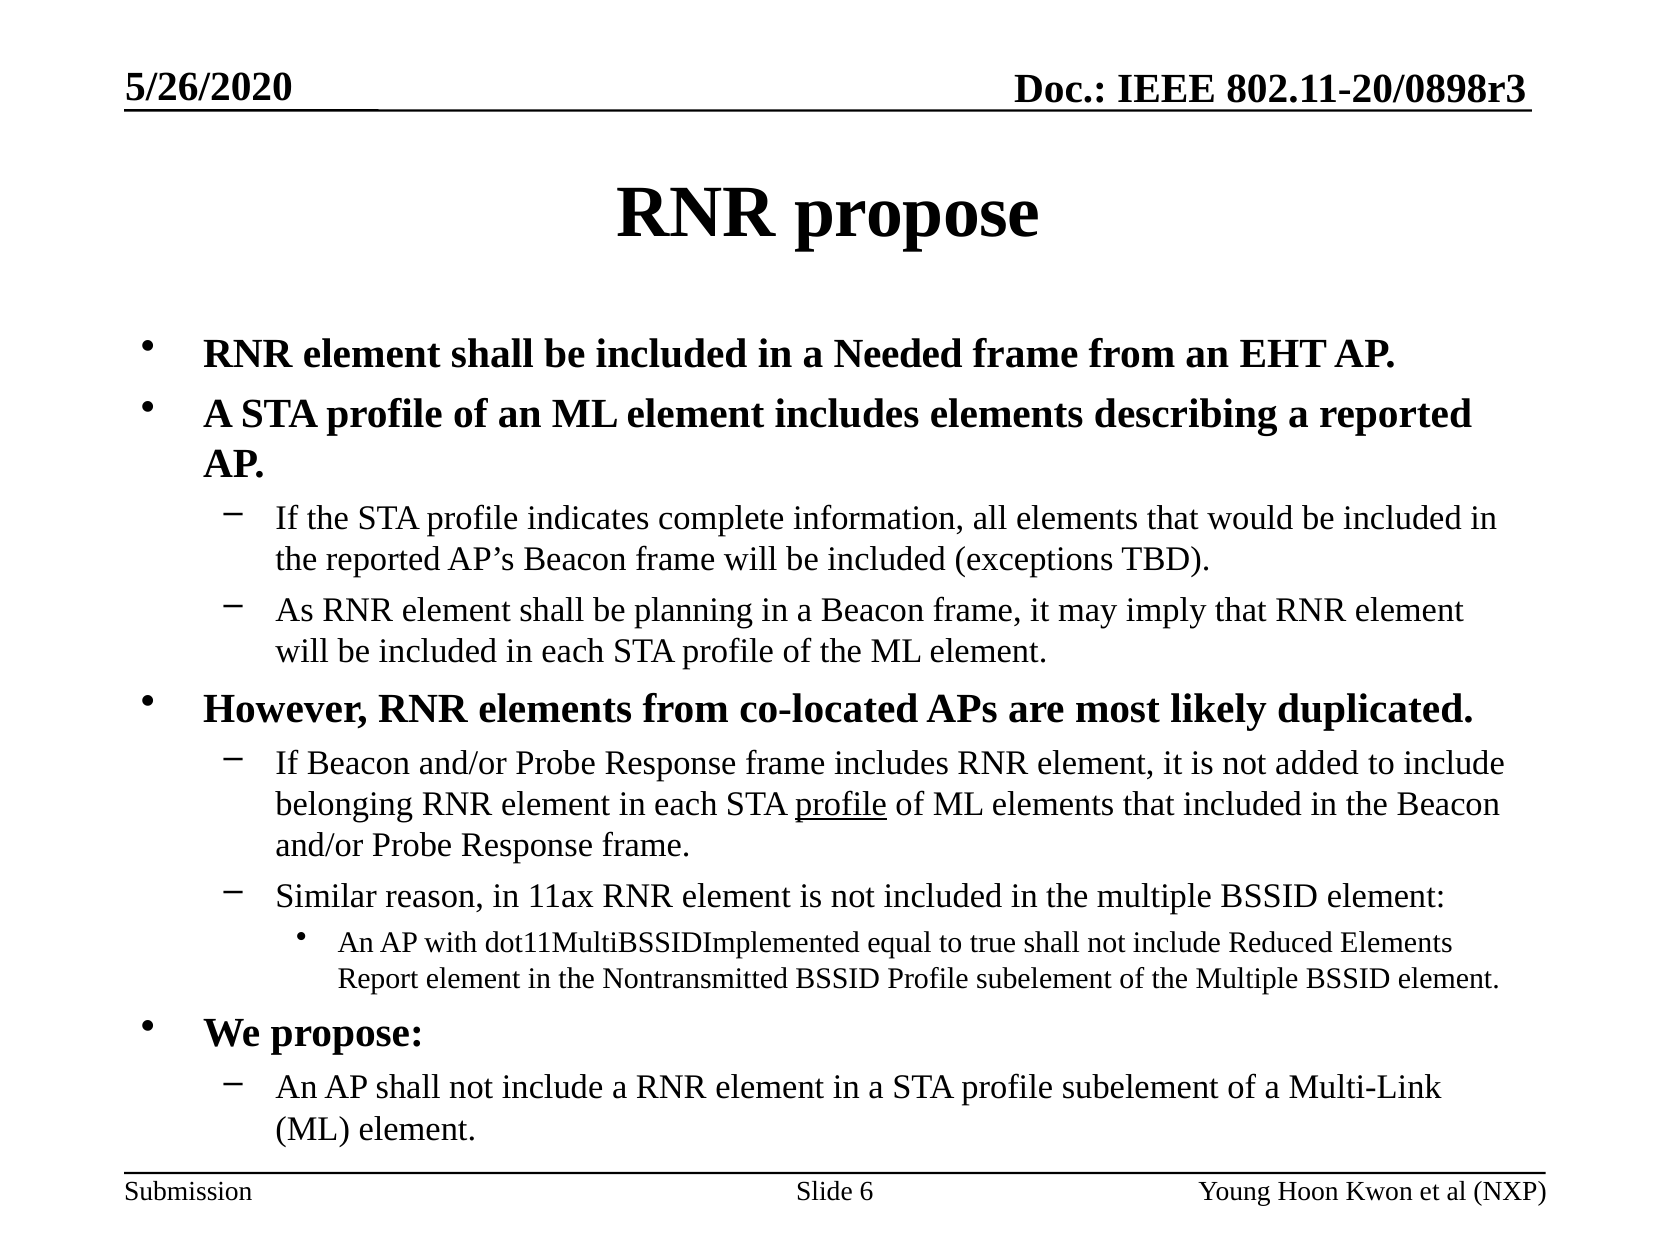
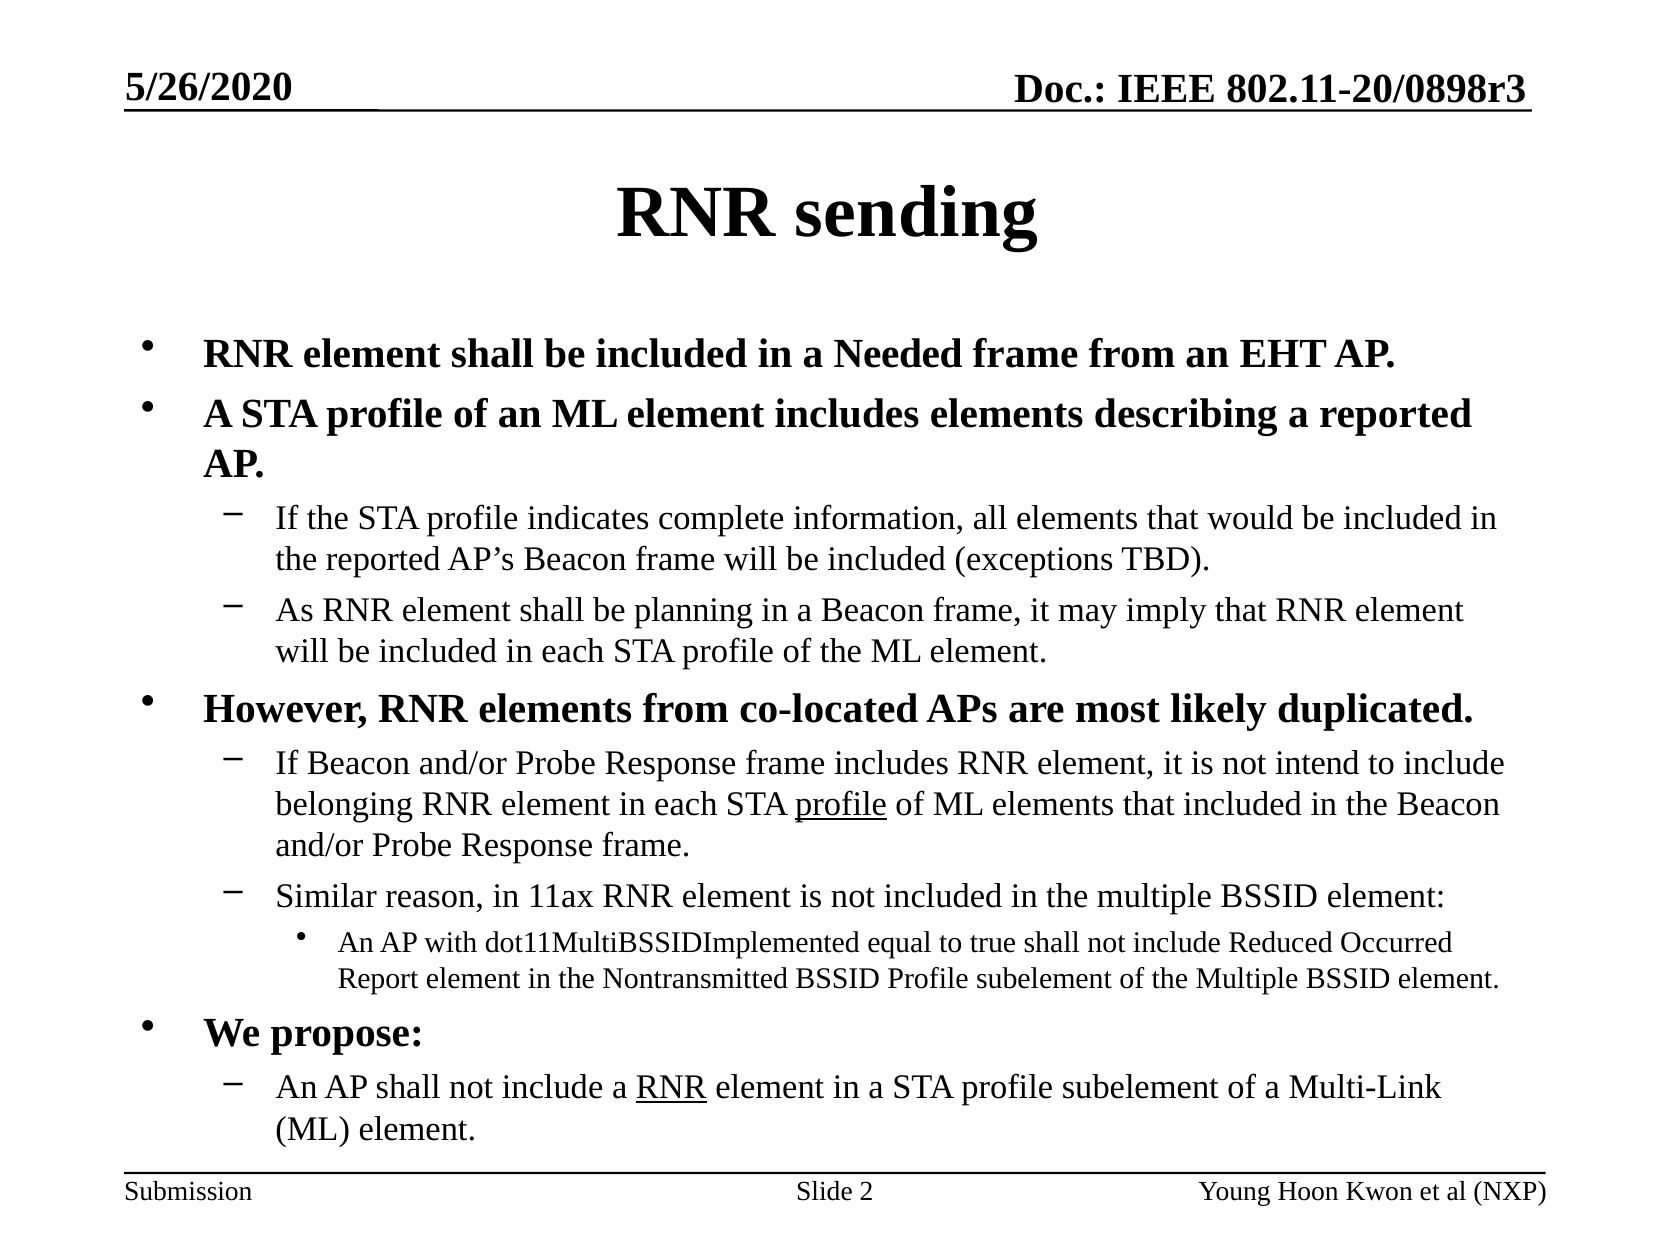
RNR propose: propose -> sending (916, 212)
added: added -> intend (1317, 763)
Reduced Elements: Elements -> Occurred (1396, 943)
RNR underline: none -> present (671, 1088)
6: 6 -> 2 (867, 1191)
